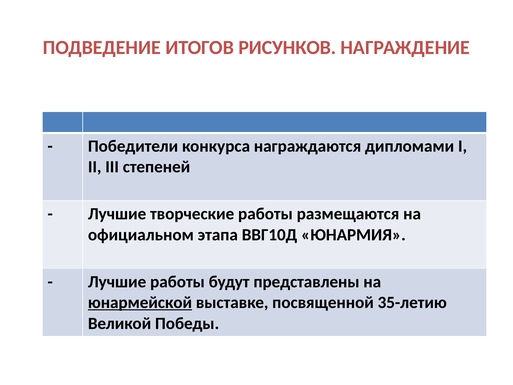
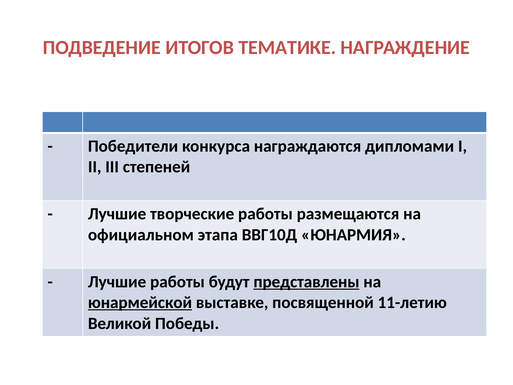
РИСУНКОВ: РИСУНКОВ -> ТЕМАТИКЕ (287, 48)
представлены underline: none -> present (306, 282)
35-летию: 35-летию -> 11-летию (412, 302)
